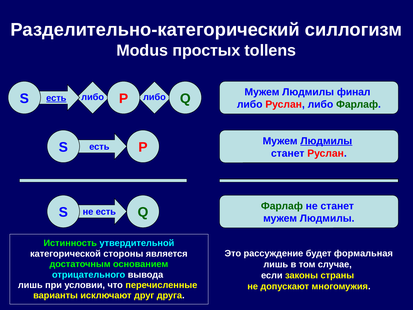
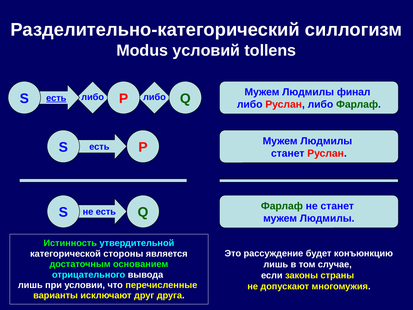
простых: простых -> условий (206, 50)
Людмилы underline: present -> none (326, 141)
формальная: формальная -> конъюнкцию (363, 253)
